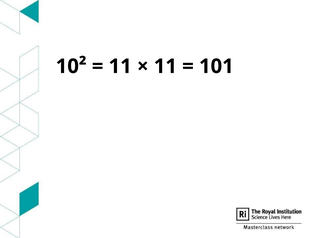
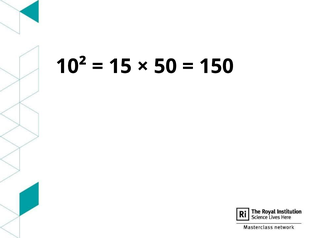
11: 11 -> 15 (120, 66)
11: 11 -> 50 (165, 66)
101: 101 -> 150 (216, 66)
